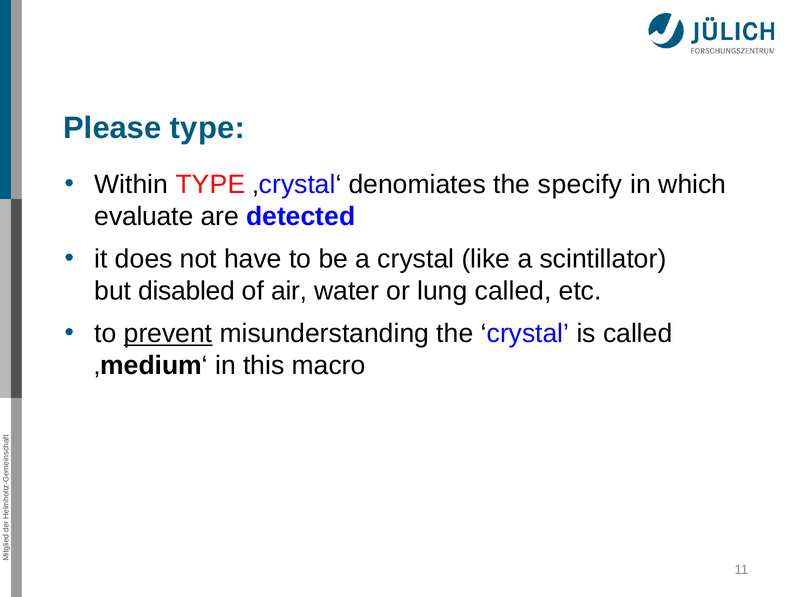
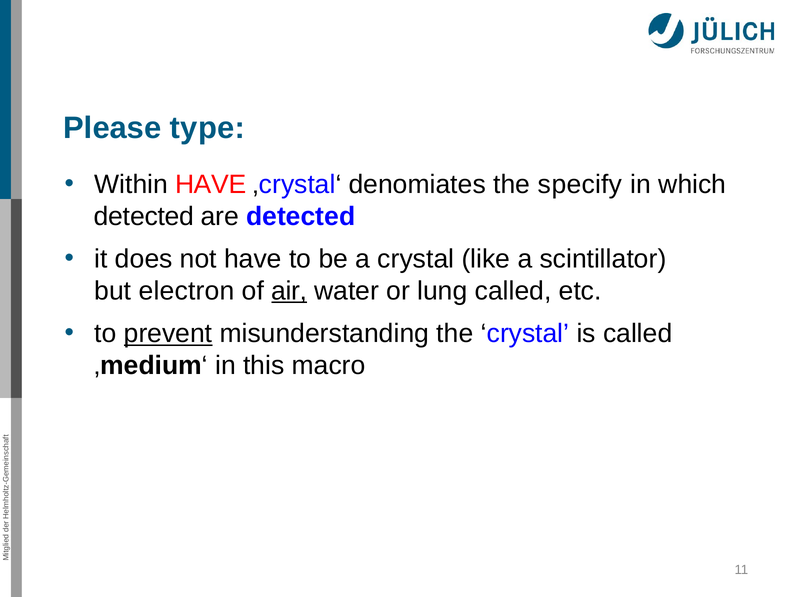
Within TYPE: TYPE -> HAVE (211, 185)
evaluate: evaluate -> detected (144, 217)
disabled: disabled -> electron (186, 291)
air underline: none -> present (289, 291)
